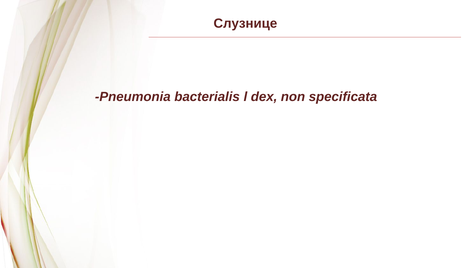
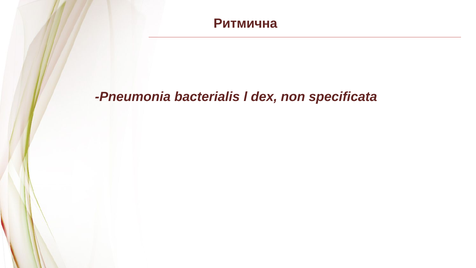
Слузнице: Слузнице -> Ритмична (245, 23)
